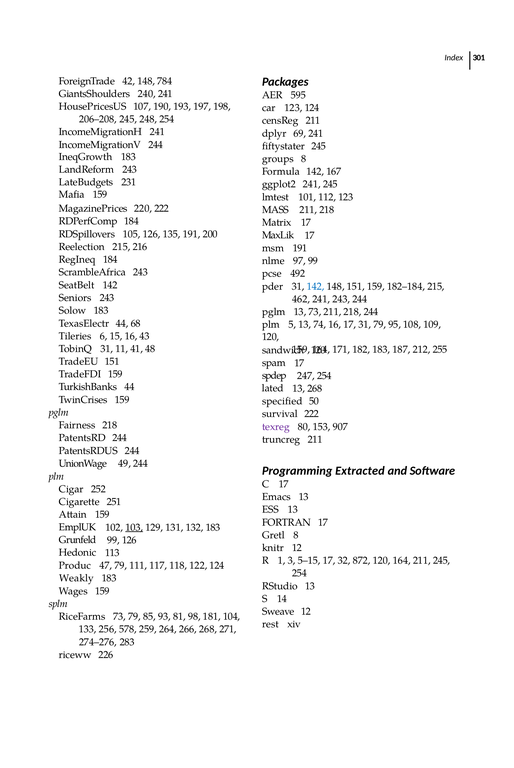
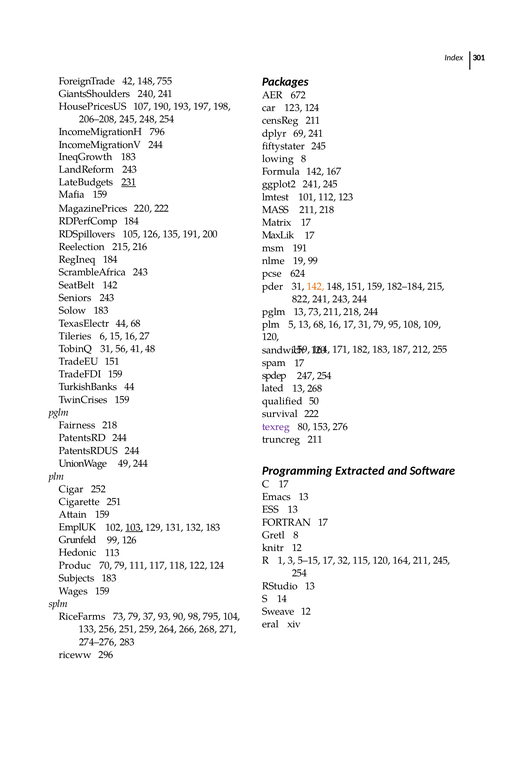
784: 784 -> 755 (165, 81)
595: 595 -> 672 (298, 95)
IncomeMigrationH 241: 241 -> 796 (157, 132)
groups: groups -> lowing (278, 159)
231 underline: none -> present (129, 182)
97: 97 -> 19 (299, 261)
492: 492 -> 624 (298, 274)
142 colour: blue -> orange (316, 286)
462: 462 -> 822 (301, 299)
13 74: 74 -> 68 (320, 324)
43: 43 -> 27 (145, 336)
11: 11 -> 56 (122, 349)
speciﬁed: speciﬁed -> qualiﬁed (282, 401)
907: 907 -> 276 (340, 427)
872: 872 -> 115 (362, 560)
47: 47 -> 70 (106, 565)
Weakly: Weakly -> Subjects (77, 578)
85: 85 -> 37 (149, 616)
81: 81 -> 90 (179, 616)
181: 181 -> 795 (212, 616)
rest: rest -> eral (270, 624)
256 578: 578 -> 251 (128, 629)
226: 226 -> 296 (106, 655)
